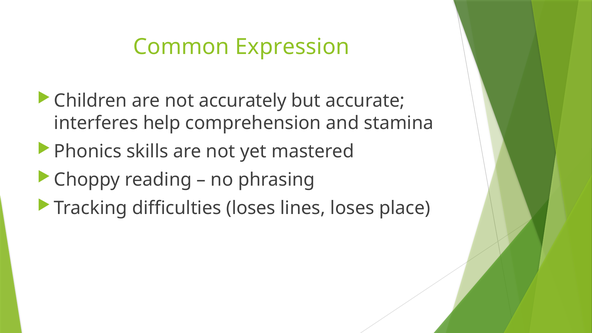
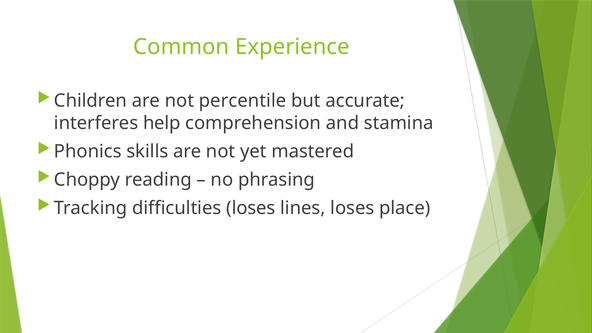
Expression: Expression -> Experience (292, 47)
accurately: accurately -> percentile (243, 101)
